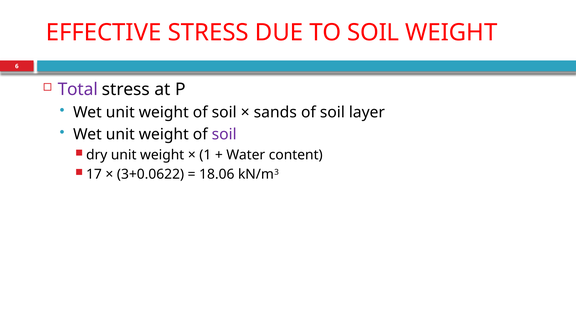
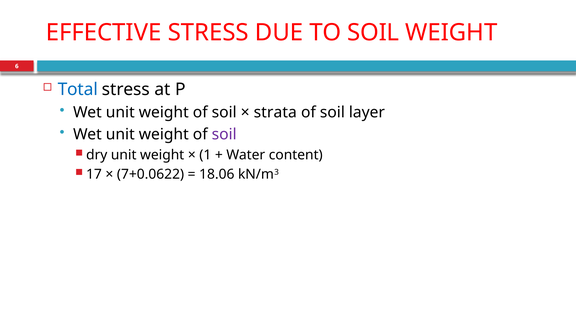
Total colour: purple -> blue (78, 89)
sands: sands -> strata (275, 112)
3+0.0622: 3+0.0622 -> 7+0.0622 (151, 174)
